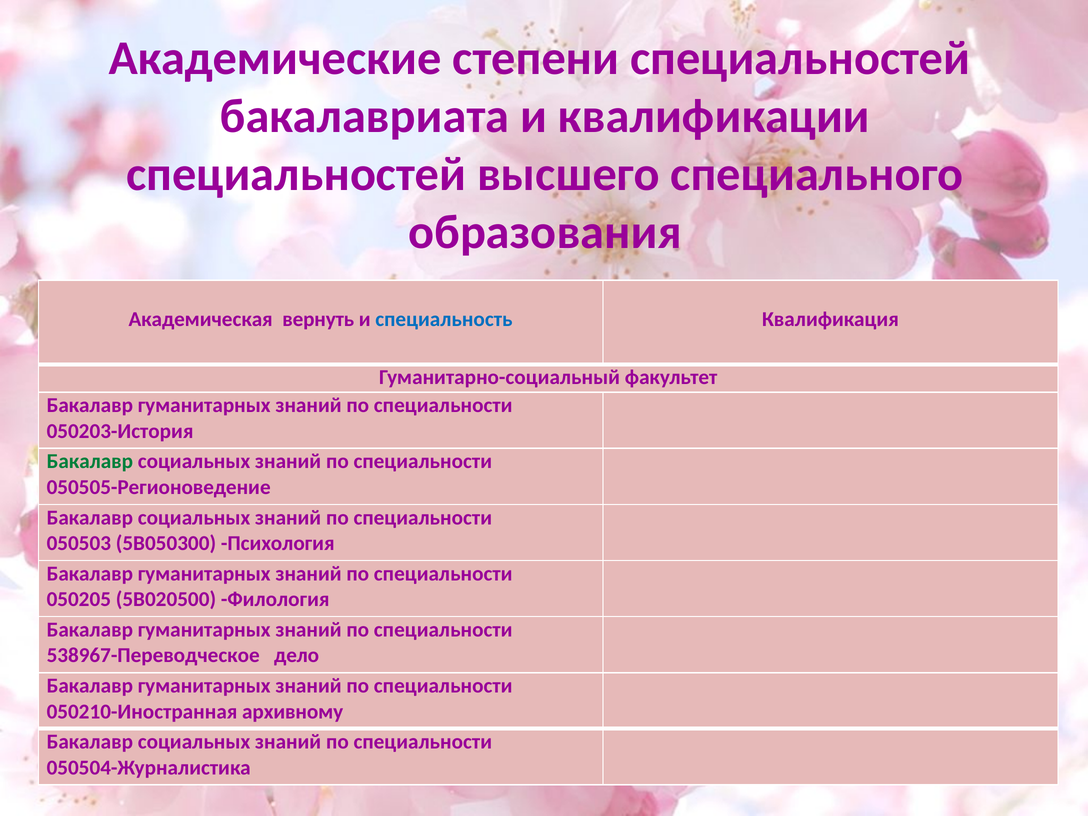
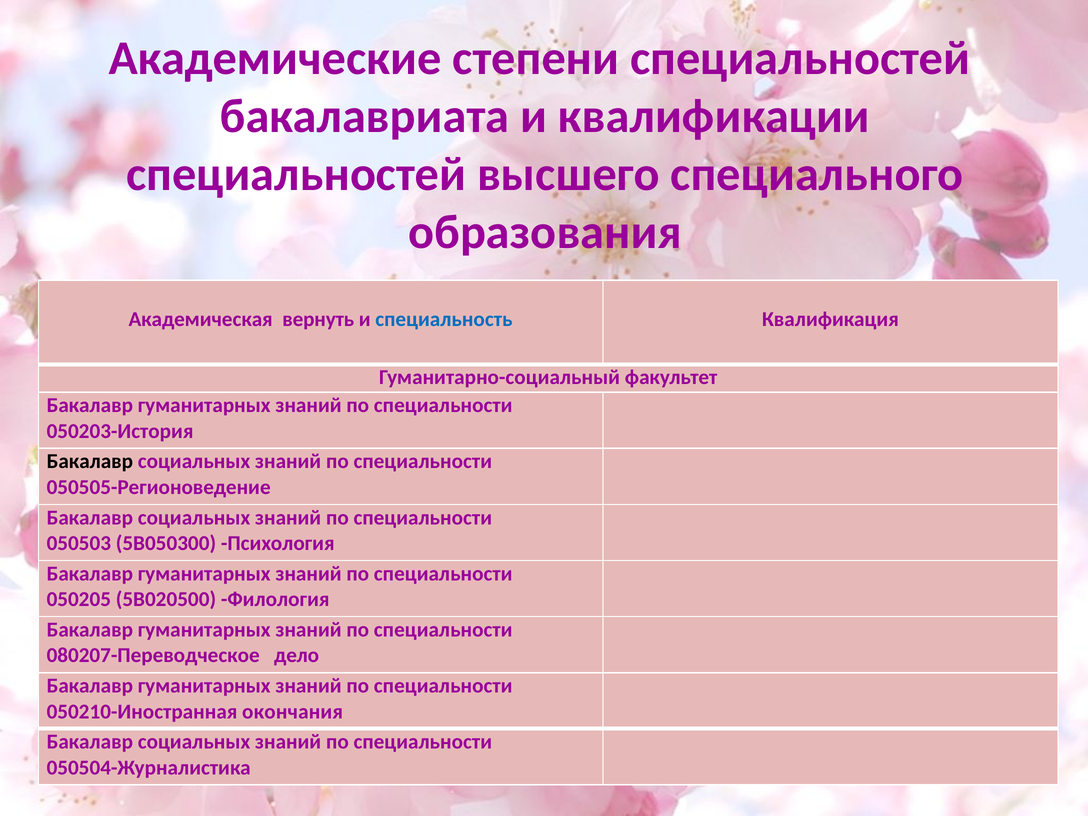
Бакалавр colour: green -> black (90, 461)
538967-Переводческое: 538967-Переводческое -> 080207-Переводческое (153, 655)
архивному: архивному -> окончания (293, 712)
